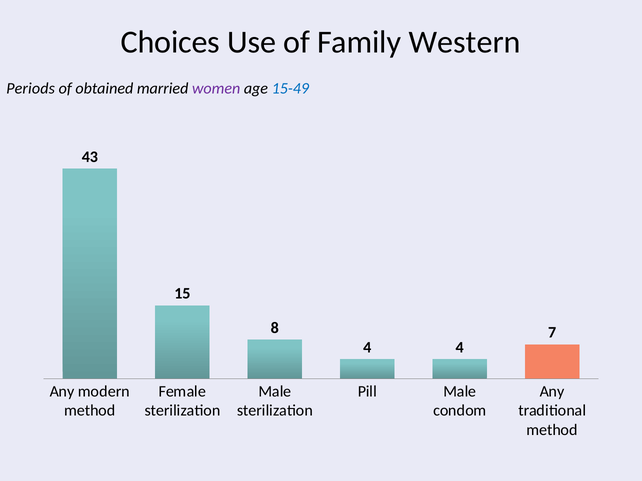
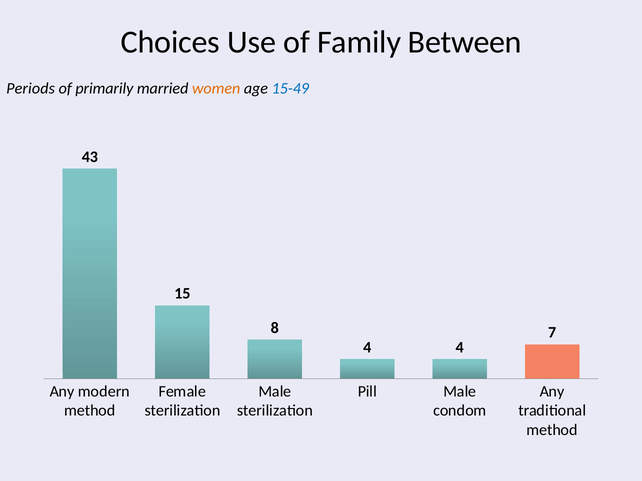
Western: Western -> Between (465, 42)
obtained: obtained -> primarily (104, 89)
women colour: purple -> orange (216, 89)
